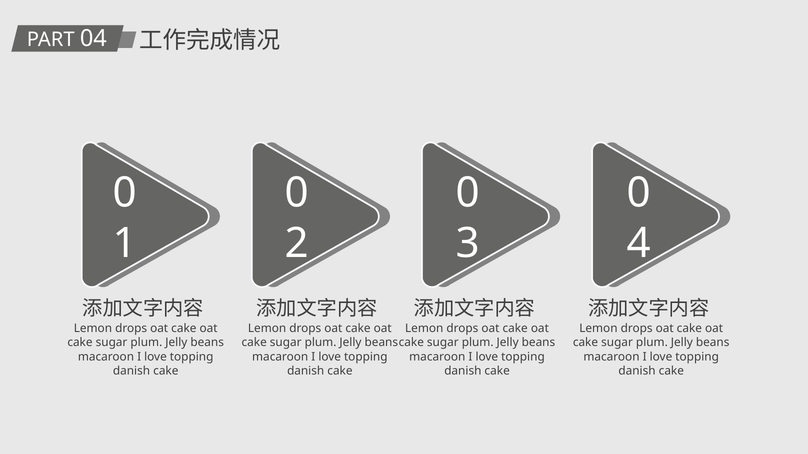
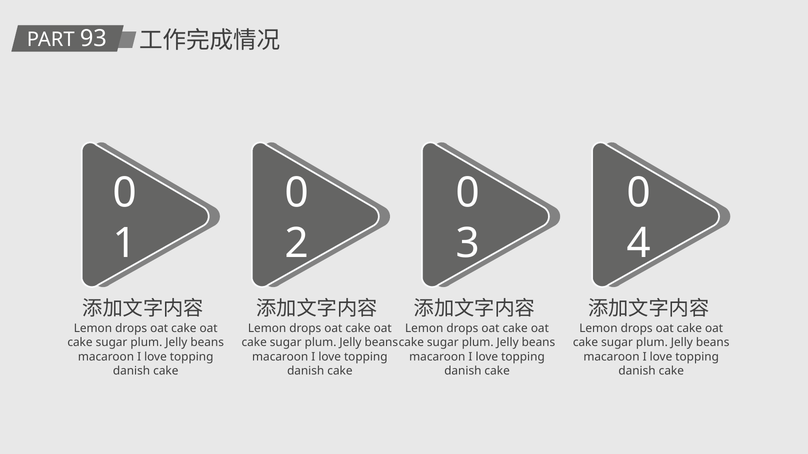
04: 04 -> 93 (93, 39)
